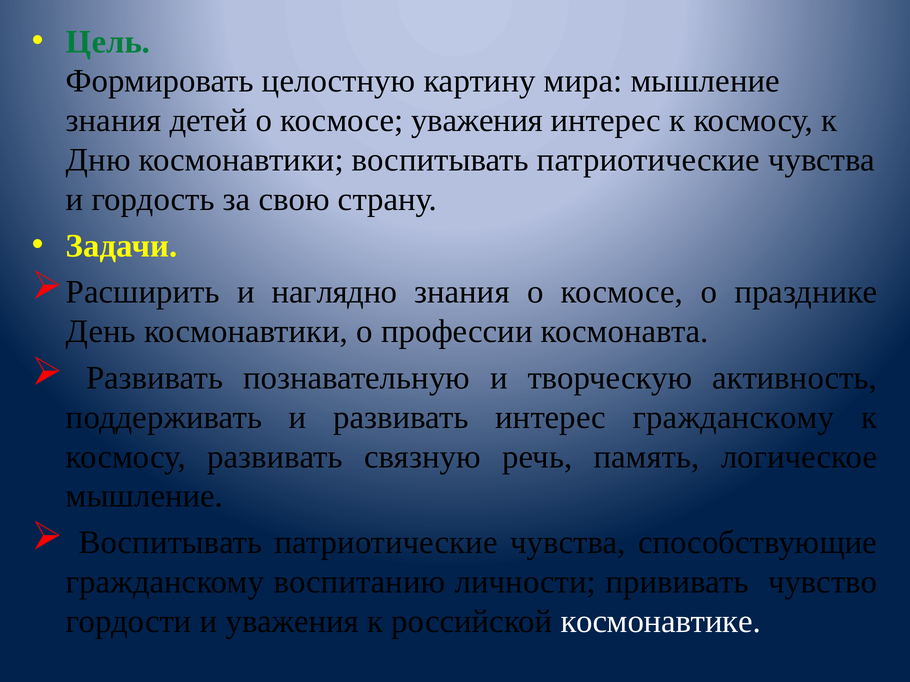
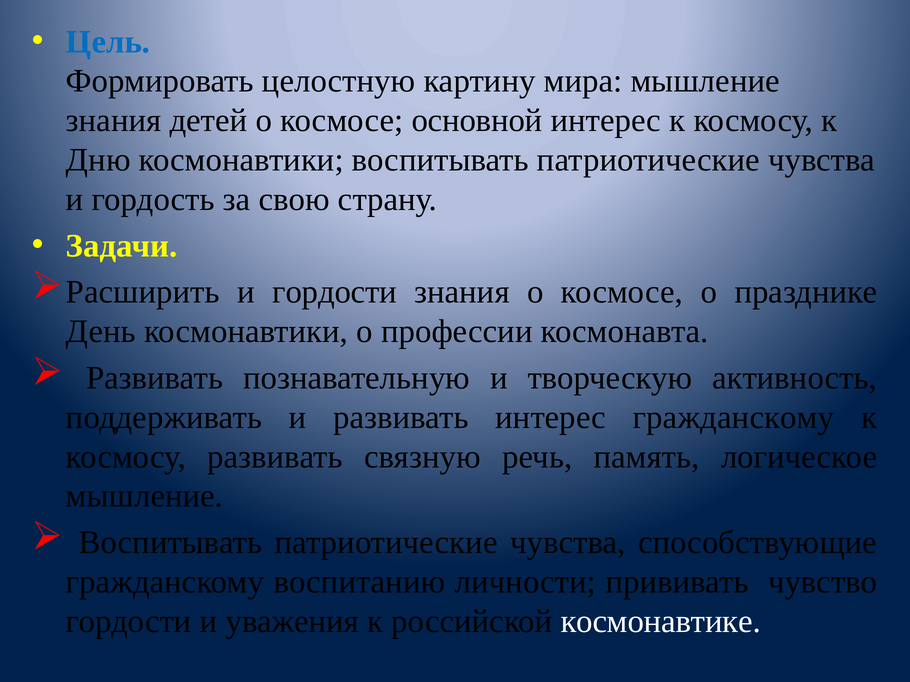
Цель colour: green -> blue (108, 42)
космосе уважения: уважения -> основной (477, 121)
и наглядно: наглядно -> гордости (335, 292)
